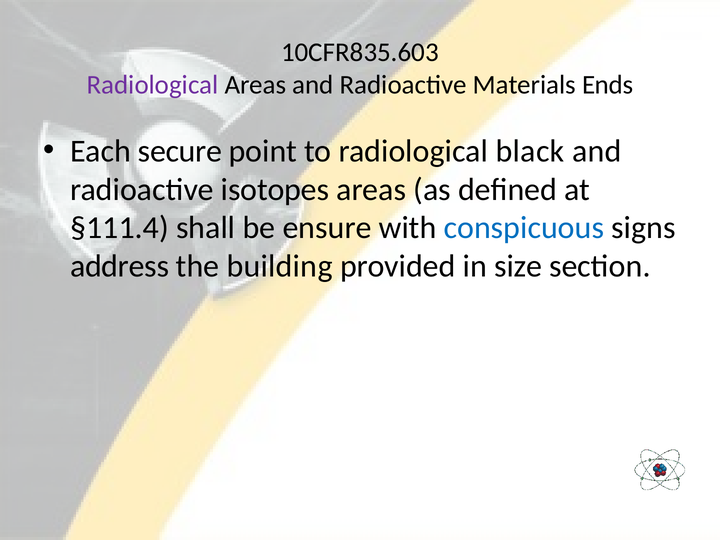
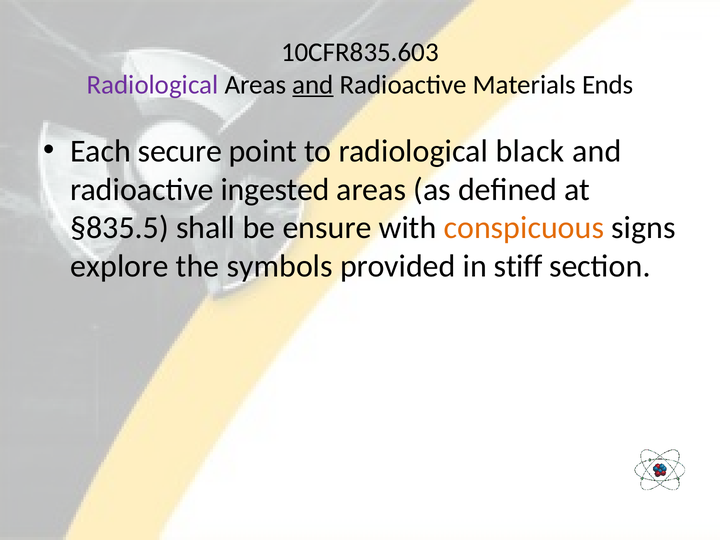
and underline: none -> present (313, 85)
isotopes: isotopes -> ingested (275, 189)
§111.4: §111.4 -> §835.5 (119, 228)
conspicuous colour: blue -> orange (524, 228)
address: address -> explore (119, 266)
building: building -> symbols (280, 266)
size: size -> stiff (518, 266)
